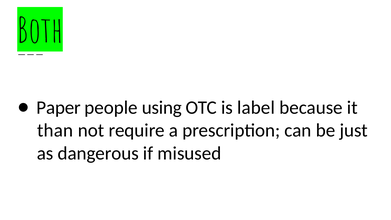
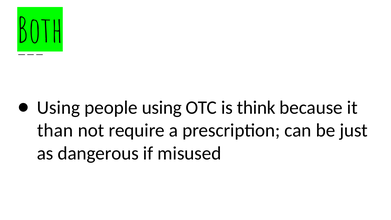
Paper: Paper -> Using (58, 108)
label: label -> think (256, 108)
